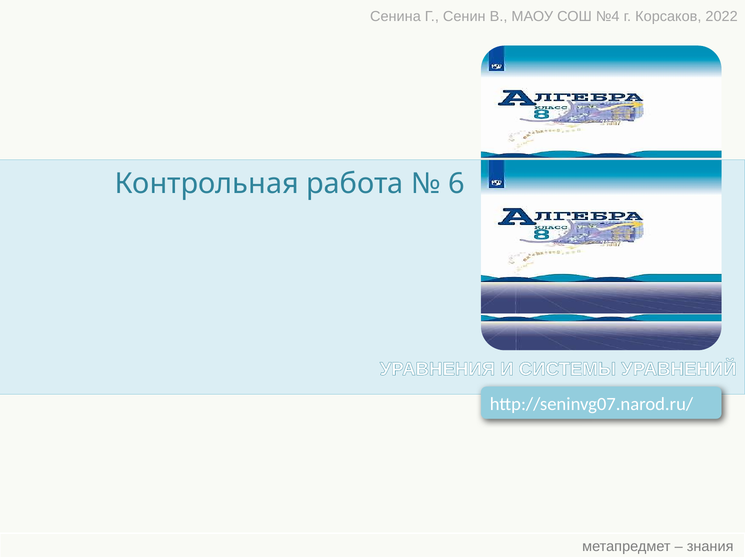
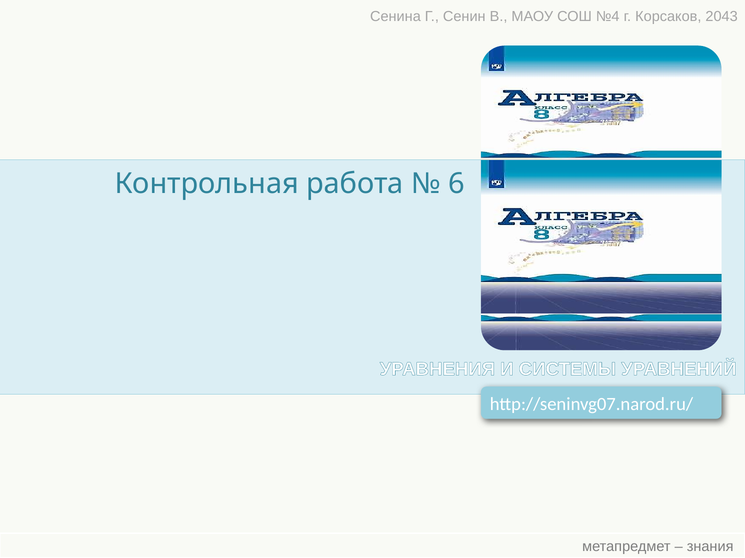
2022: 2022 -> 2043 (722, 16)
